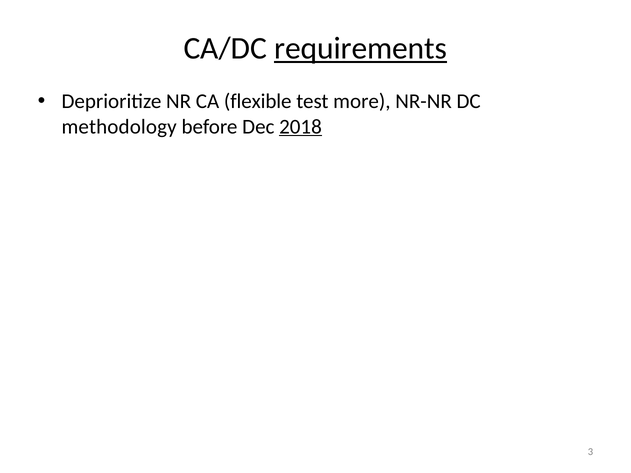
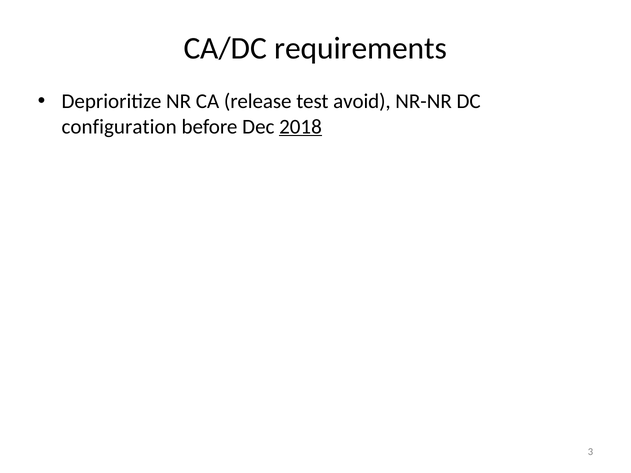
requirements underline: present -> none (361, 48)
flexible: flexible -> release (258, 101)
more: more -> avoid (362, 101)
methodology: methodology -> configuration (119, 127)
